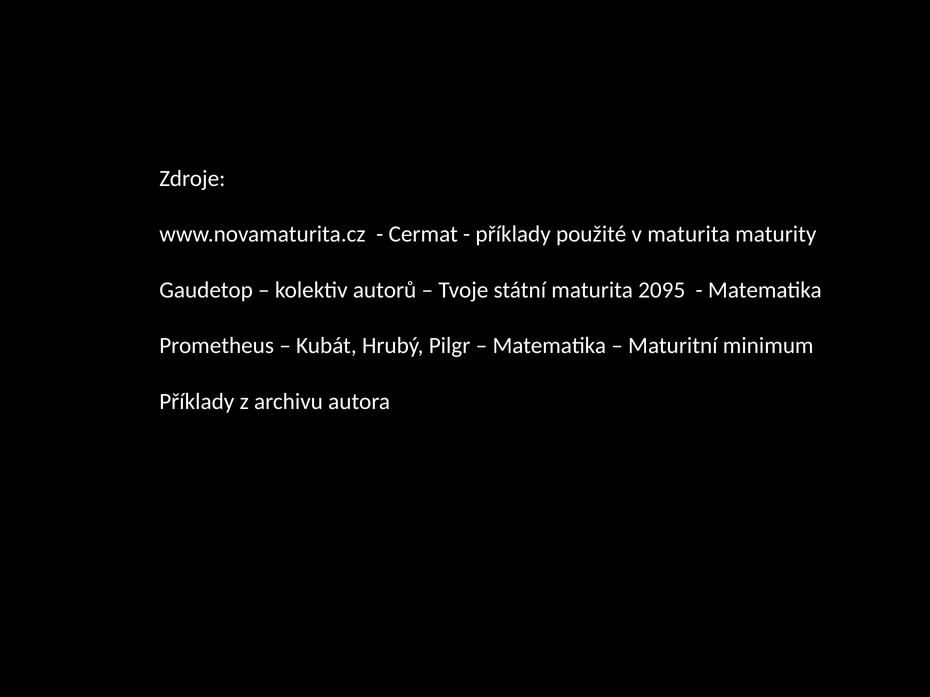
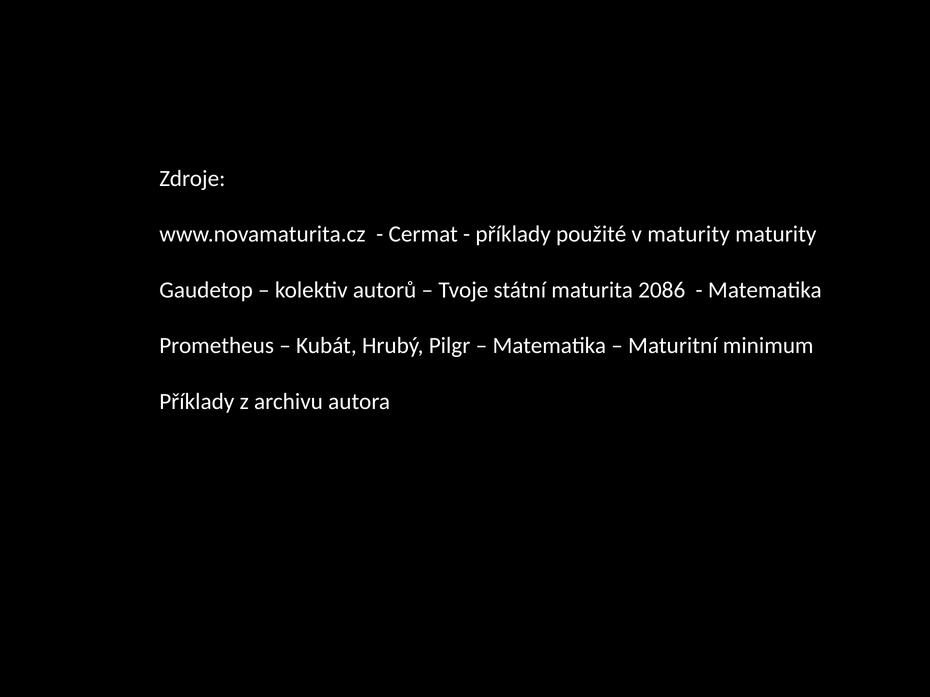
v maturita: maturita -> maturity (689, 234)
2095: 2095 -> 2086 (662, 290)
